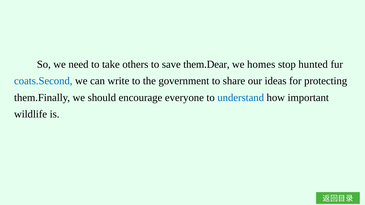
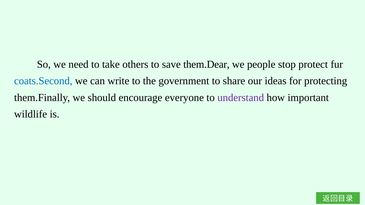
homes: homes -> people (261, 64)
hunted: hunted -> protect (313, 64)
understand colour: blue -> purple (241, 98)
